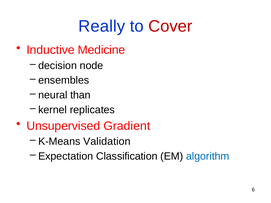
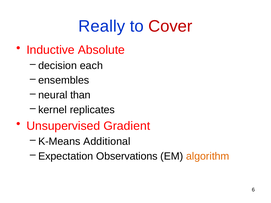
Medicine: Medicine -> Absolute (101, 50)
node: node -> each (91, 66)
Validation: Validation -> Additional (107, 142)
Classification: Classification -> Observations (127, 156)
algorithm colour: blue -> orange (208, 156)
